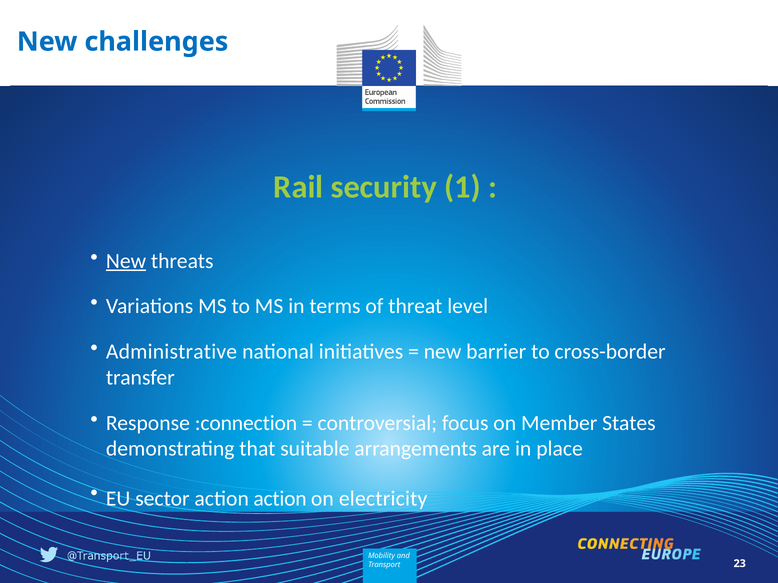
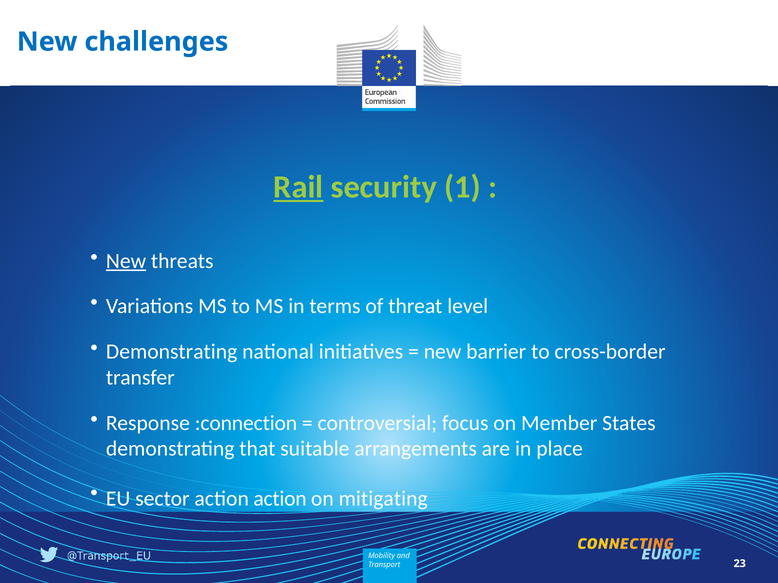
Rail underline: none -> present (298, 187)
Administrative: Administrative -> Demonstrating (172, 352)
electricity: electricity -> mitigating (383, 499)
